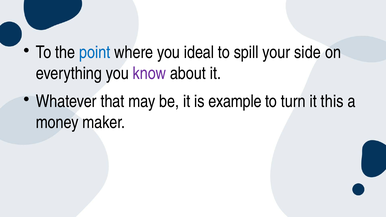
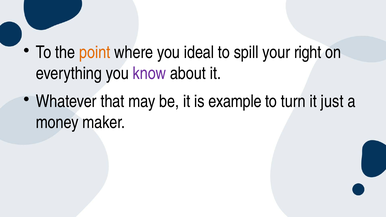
point colour: blue -> orange (95, 53)
side: side -> right (308, 53)
this: this -> just (332, 101)
